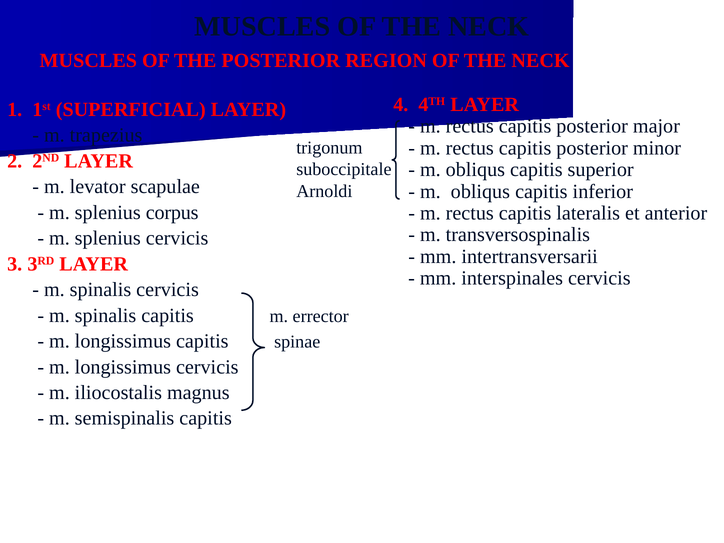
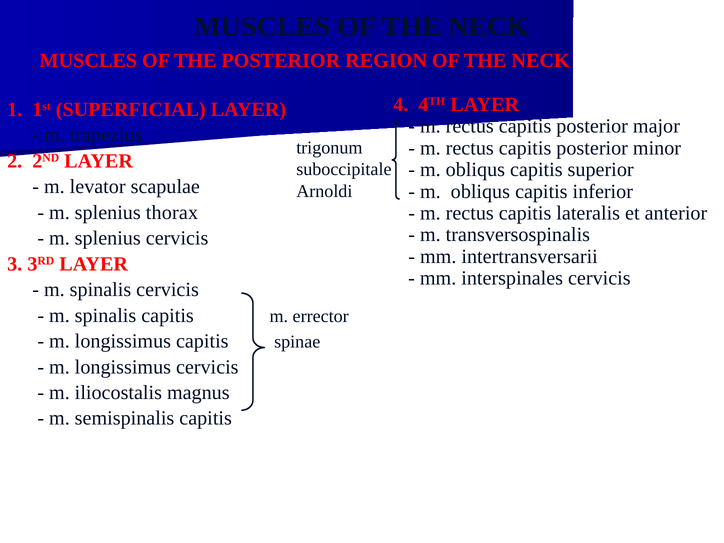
corpus: corpus -> thorax (172, 212)
